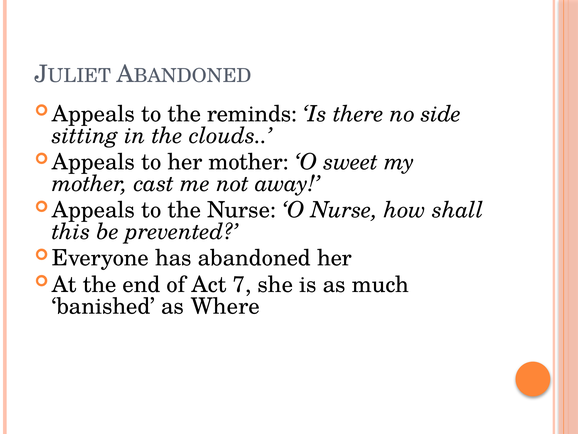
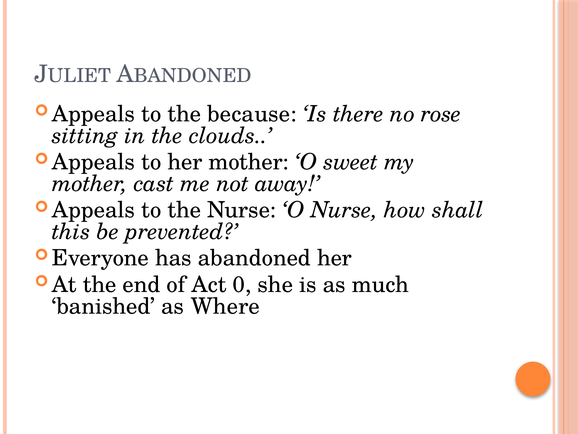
reminds: reminds -> because (252, 114)
side: side -> rose (441, 114)
7: 7 -> 0 (242, 284)
